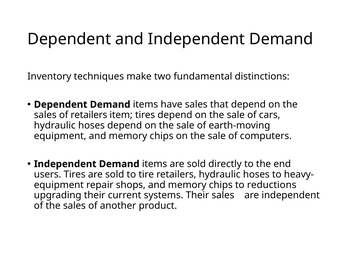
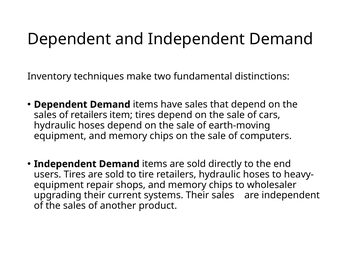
reductions: reductions -> wholesaler (272, 185)
